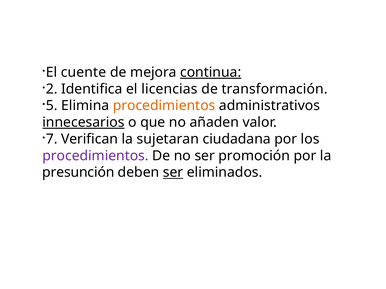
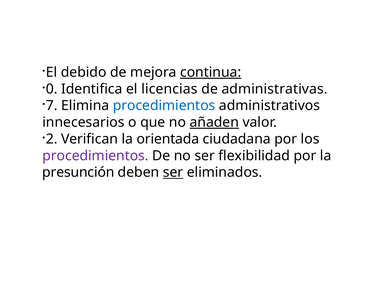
cuente: cuente -> debido (84, 72)
2: 2 -> 0 (52, 89)
transformación: transformación -> administrativas (275, 89)
5: 5 -> 7 (52, 106)
procedimientos colour: orange -> blue (164, 106)
innecesarios underline: present -> none (83, 123)
añaden underline: none -> present (214, 123)
7: 7 -> 2 (52, 139)
sujetaran: sujetaran -> orientada (168, 139)
promoción: promoción -> flexibilidad (254, 156)
